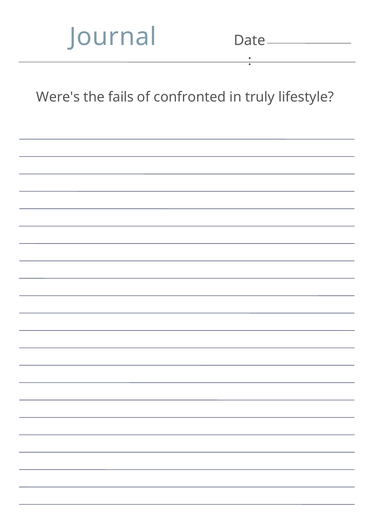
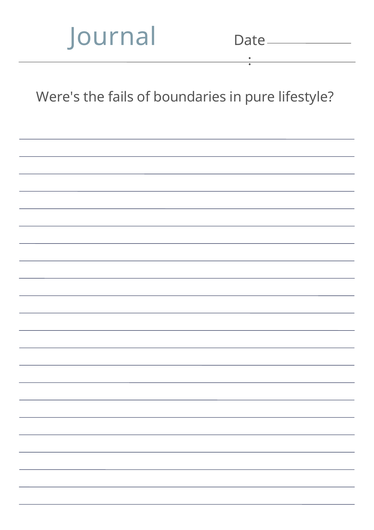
confronted: confronted -> boundaries (190, 97)
truly: truly -> pure (260, 97)
